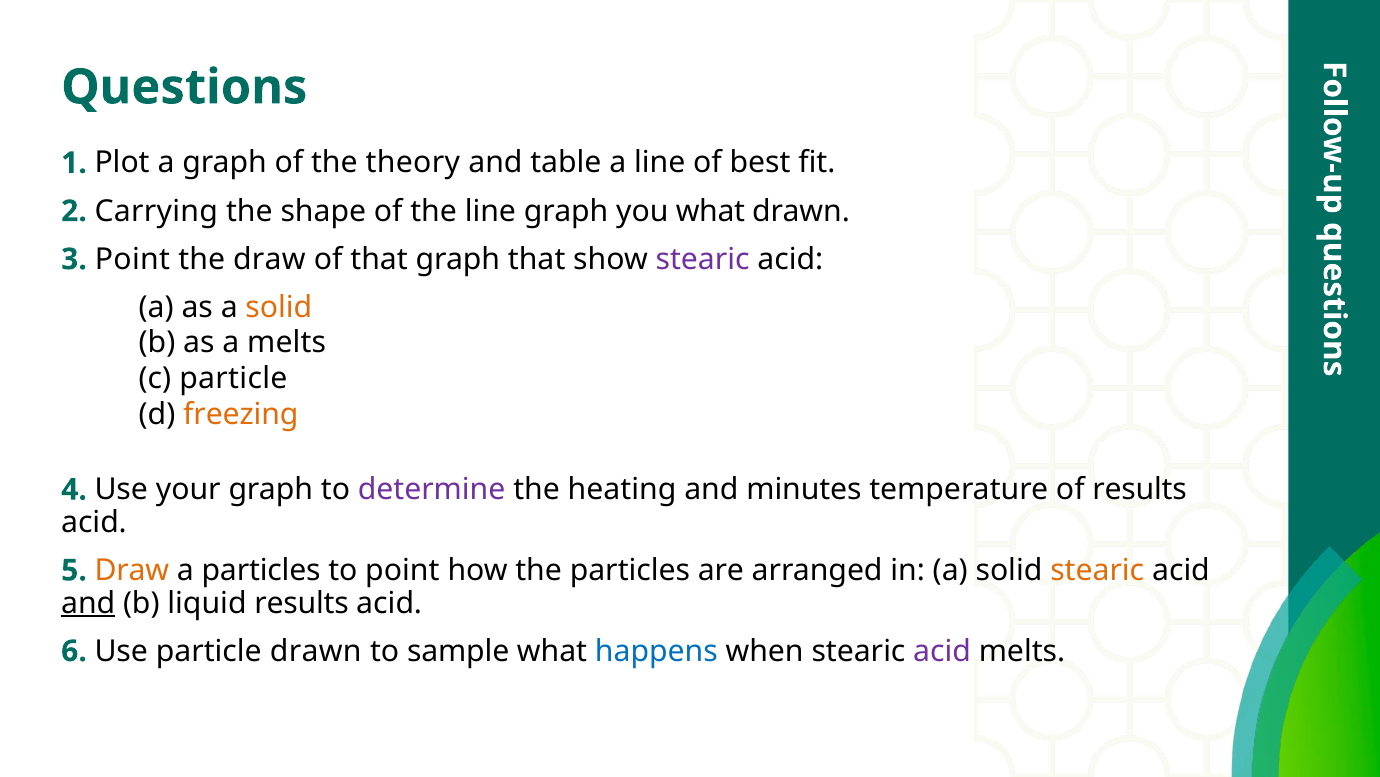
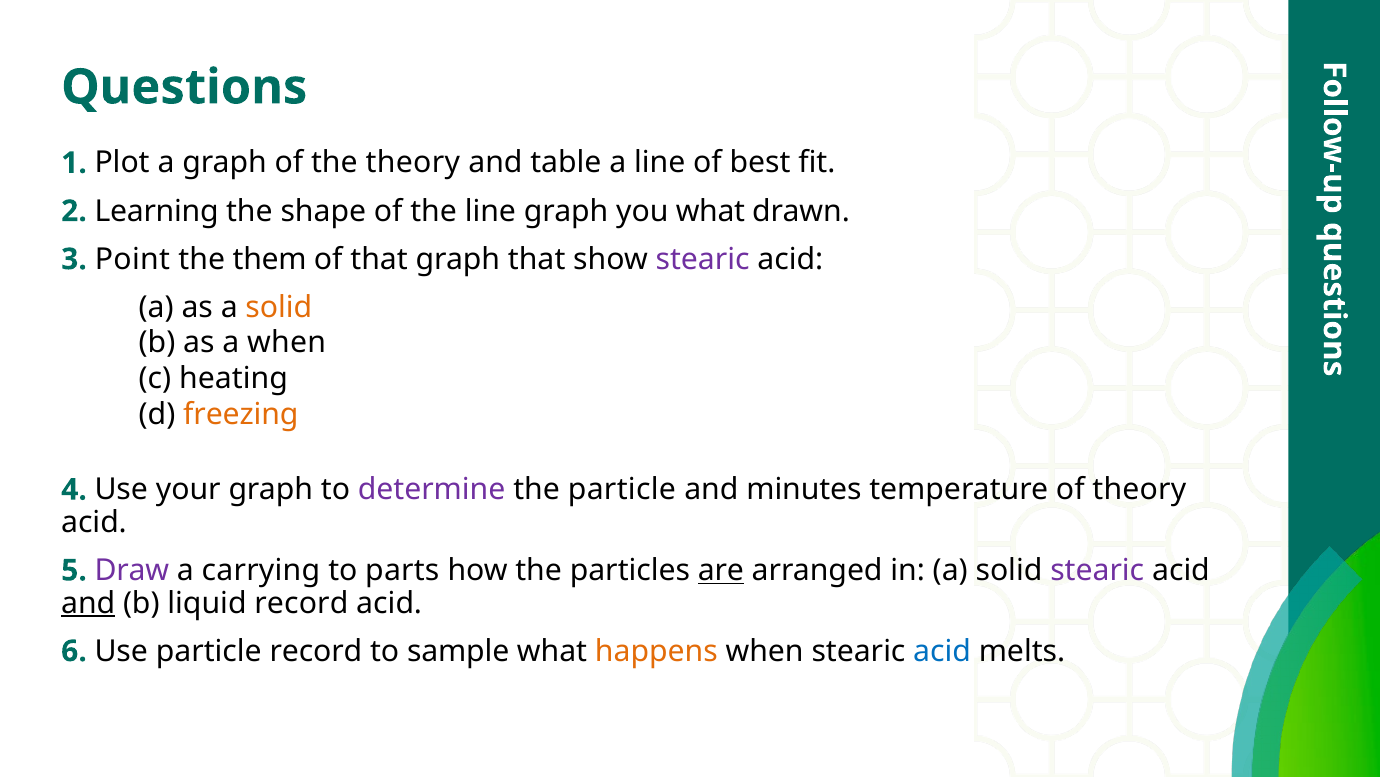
Carrying: Carrying -> Learning (157, 211)
the draw: draw -> them (270, 259)
a melts: melts -> when (287, 343)
c particle: particle -> heating (234, 378)
the heating: heating -> particle (622, 489)
of results: results -> theory (1139, 489)
Draw colour: orange -> purple (132, 570)
a particles: particles -> carrying (261, 570)
to point: point -> parts (402, 570)
are underline: none -> present (721, 570)
stearic colour: orange -> purple (1097, 570)
liquid results: results -> record (301, 603)
particle drawn: drawn -> record (316, 651)
happens colour: blue -> orange (656, 651)
acid colour: purple -> blue (942, 651)
